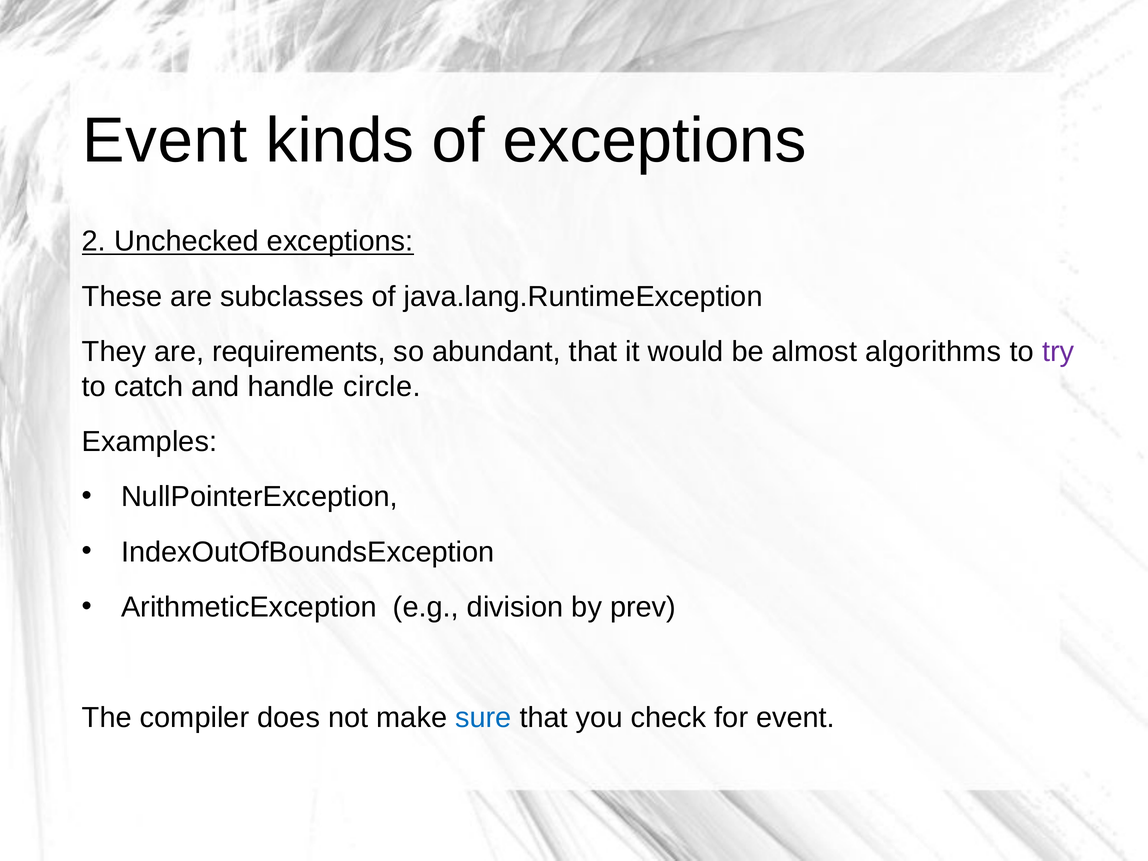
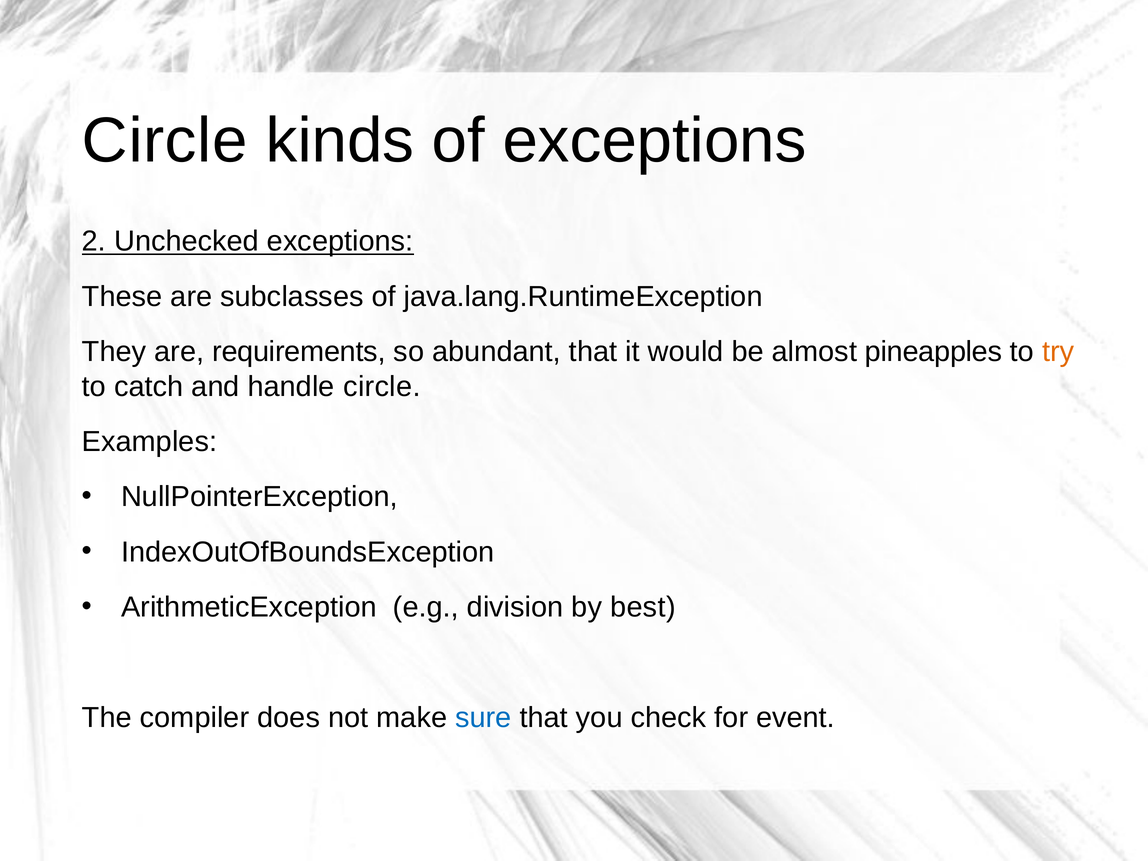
Event: Event -> Circle (165, 141)
algorithms: algorithms -> pineapples (934, 352)
try colour: purple -> orange (1058, 352)
prev: prev -> best (643, 607)
